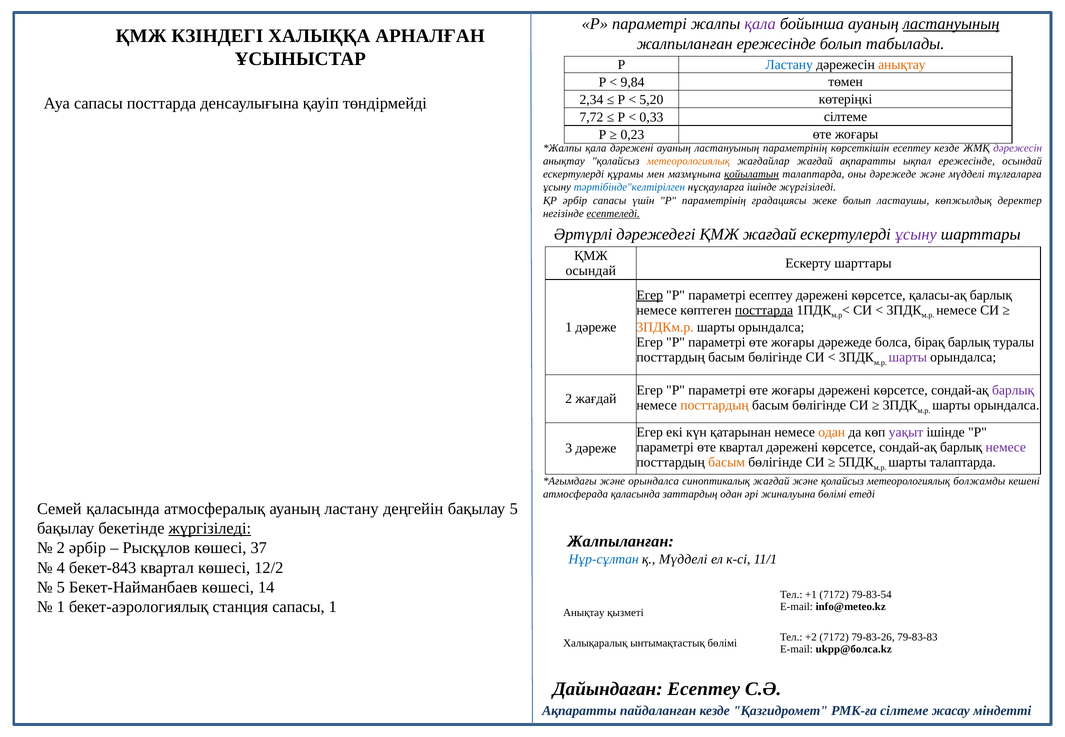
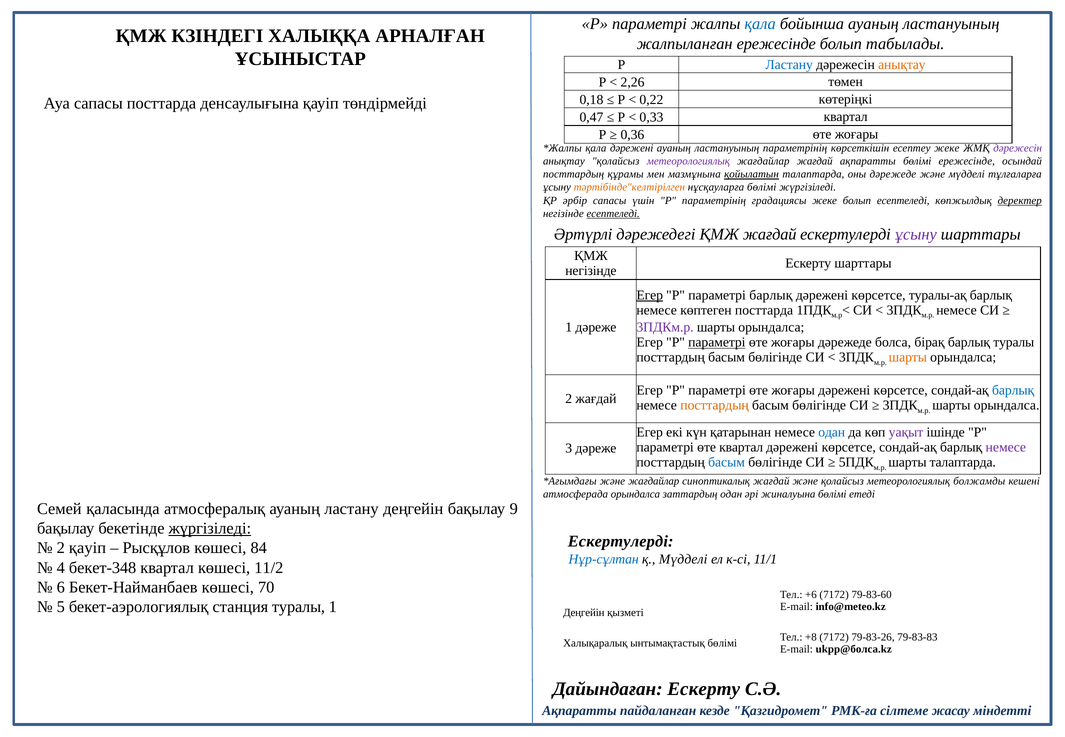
қала colour: purple -> blue (760, 24)
ластануының underline: present -> none (951, 24)
9,84: 9,84 -> 2,26 (633, 82)
2,34: 2,34 -> 0,18 (591, 100)
5,20: 5,20 -> 0,22 (651, 100)
7,72: 7,72 -> 0,47 (591, 117)
0,33 сілтеме: сілтеме -> квартал (846, 117)
0,23: 0,23 -> 0,36 (632, 135)
есептеу кезде: кезде -> жеке (947, 148)
метеорологиялық colour: orange -> purple (688, 161)
ақпаратты ықпал: ықпал -> бөлімі (917, 161)
ескертулерді: ескертулерді -> посттардың (574, 174)
тәртібінде"келтірілген colour: blue -> orange (629, 187)
нұсқауларға ішінде: ішінде -> бөлімі (762, 187)
болып ластаушы: ластаушы -> есептеледі (903, 201)
деректер underline: none -> present (1020, 201)
осындай: осындай -> негізінде (591, 271)
параметрі есептеу: есептеу -> барлық (771, 295)
қаласы-ақ: қаласы-ақ -> туралы-ақ (938, 295)
посттарда underline: present -> none (764, 310)
3ПДКм.р colour: orange -> purple (665, 327)
параметрі underline: none -> present (717, 342)
шарты colour: purple -> orange (908, 358)
барлық colour: purple -> blue (1013, 390)
одан colour: orange -> blue (832, 432)
басым colour: orange -> blue (727, 463)
және орындалса: орындалса -> жағдайлар (654, 481)
атмосферада қаласында: қаласында -> орындалса (635, 494)
бақылау 5: 5 -> 9 (514, 509)
Жалпыланған: Жалпыланған -> Ескертулерді (621, 542)
2 әрбір: әрбір -> қауіп (88, 548)
37: 37 -> 84 (259, 548)
бекет-843: бекет-843 -> бекет-348 (103, 568)
12/2: 12/2 -> 11/2 (269, 568)
5: 5 -> 6 (61, 588)
14: 14 -> 70 (266, 588)
+1: +1 -> +6 (811, 595)
79-83-54: 79-83-54 -> 79-83-60 (872, 595)
1: 1 -> 5 (61, 607)
станция сапасы: сапасы -> туралы (299, 607)
Анықтау: Анықтау -> Деңгейін (584, 613)
+2: +2 -> +8 (811, 637)
Дайындаған Есептеу: Есептеу -> Ескерту (704, 689)
